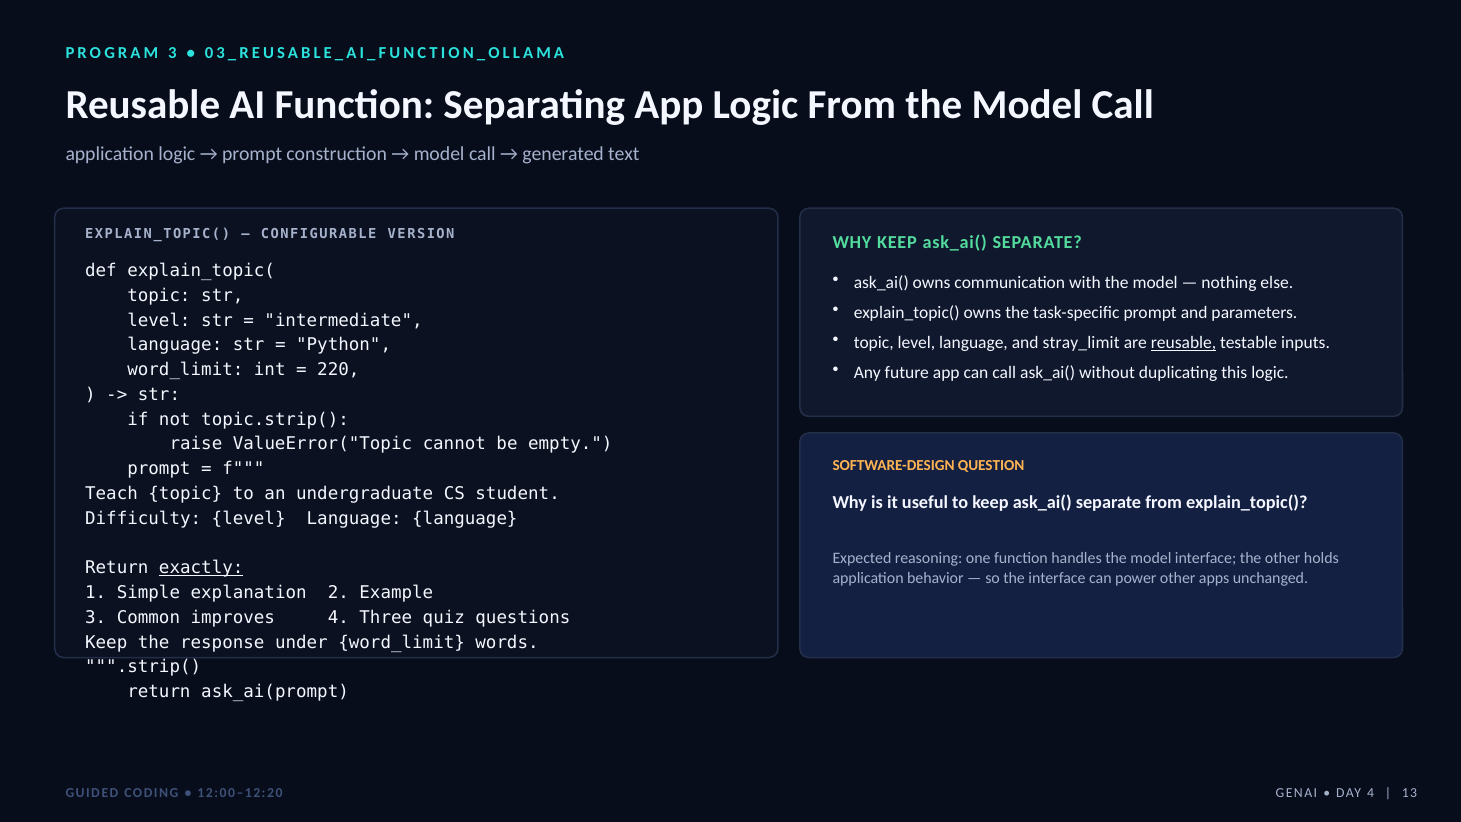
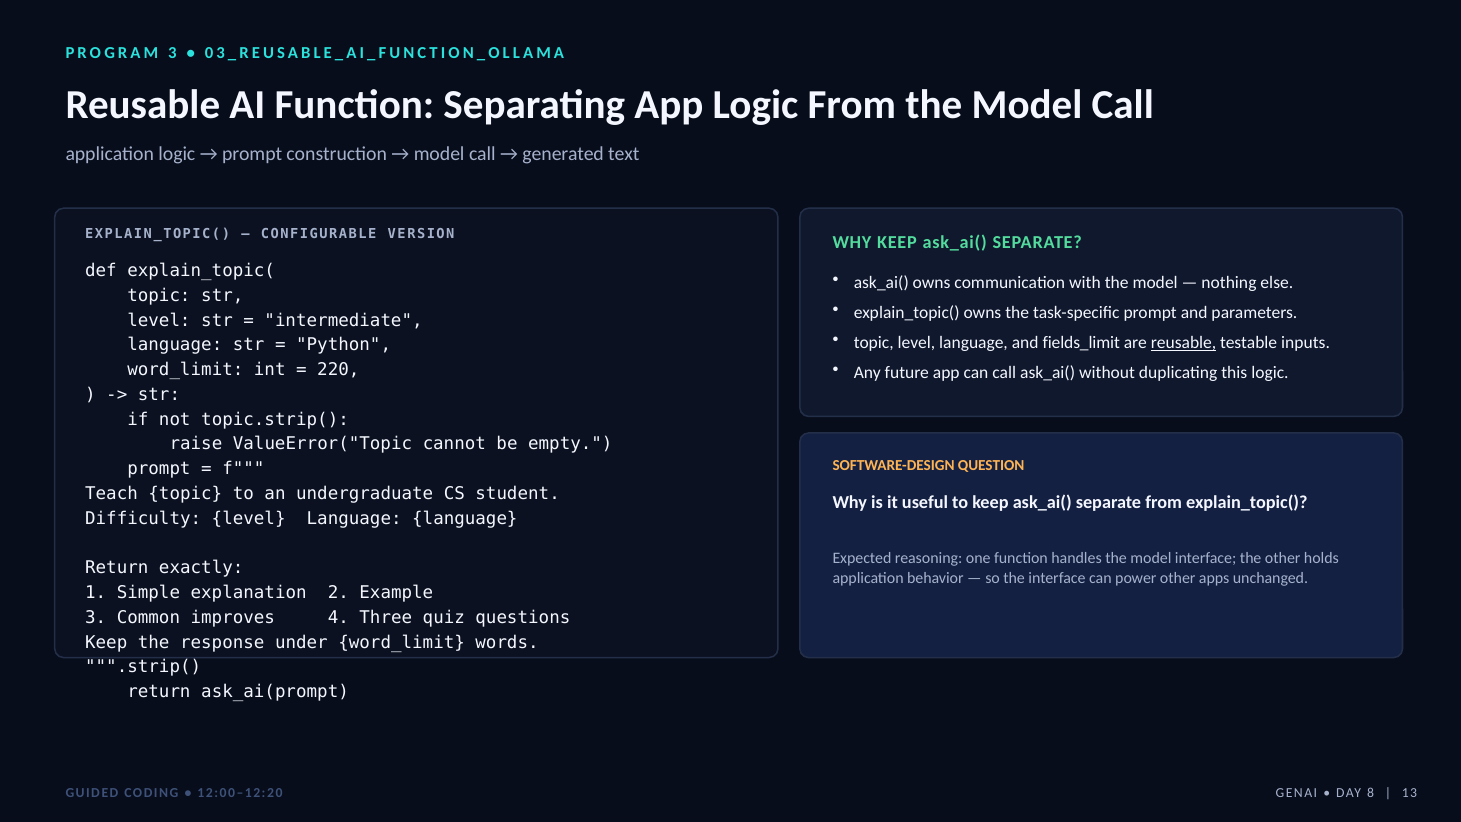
stray_limit: stray_limit -> fields_limit (1081, 343)
exactly underline: present -> none (201, 568)
DAY 4: 4 -> 8 (1371, 793)
